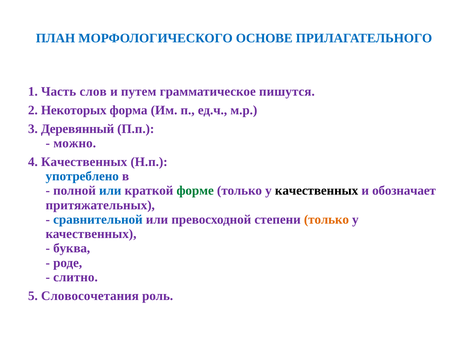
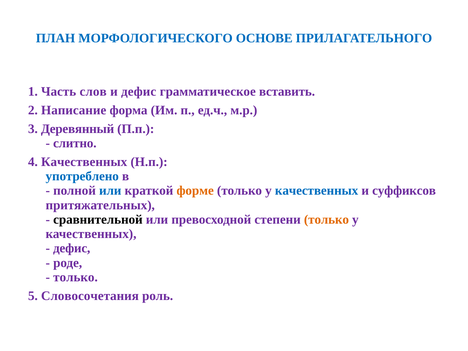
и путем: путем -> дефис (139, 92)
пишутся: пишутся -> вставить (287, 92)
Некоторых: Некоторых -> Написание (74, 110)
можно: можно -> слитно (75, 143)
форме colour: green -> orange (195, 191)
качественных colour: black -> blue (317, 191)
обозначает: обозначает -> суффиксов (404, 191)
сравнительной colour: blue -> black (98, 219)
буква: буква -> дефис (72, 248)
слитно: слитно -> только (76, 277)
